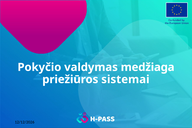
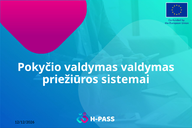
valdymas medžiaga: medžiaga -> valdymas (148, 67)
